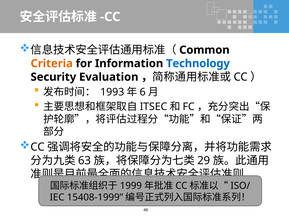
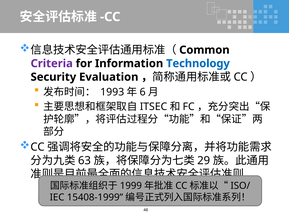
Criteria colour: orange -> purple (52, 63)
